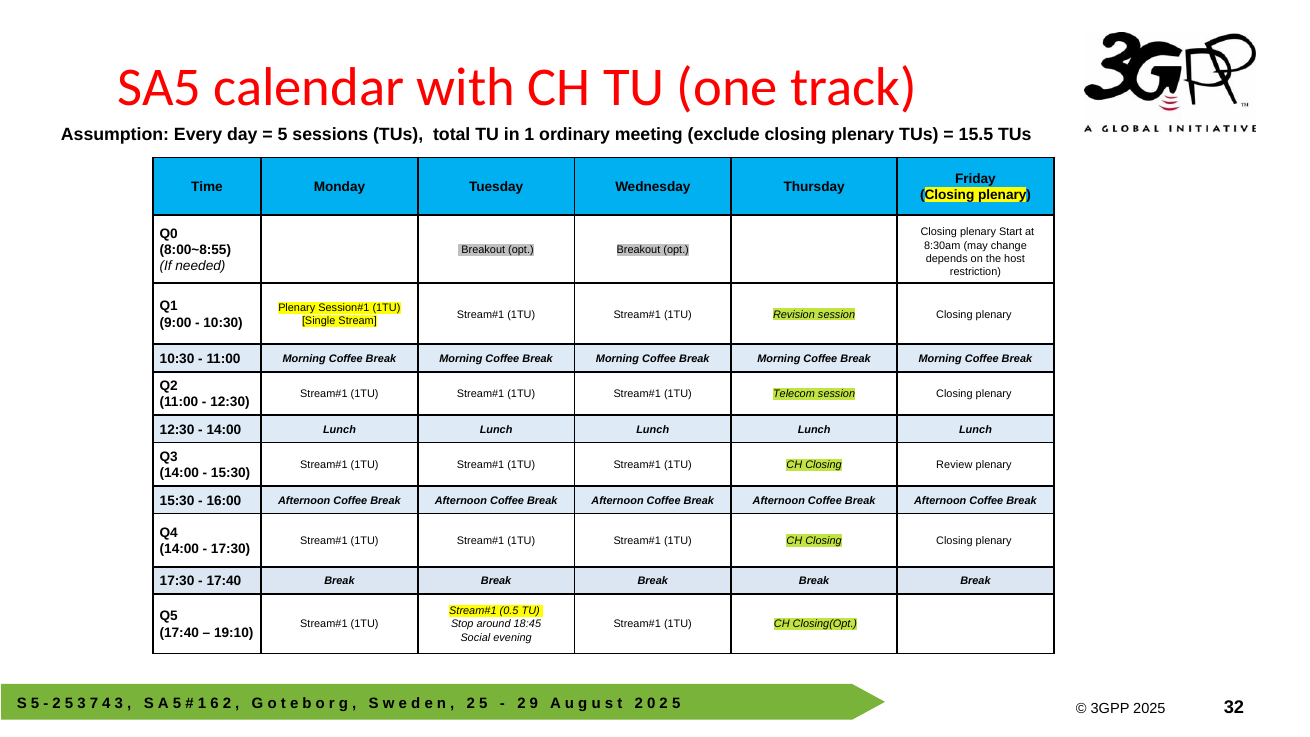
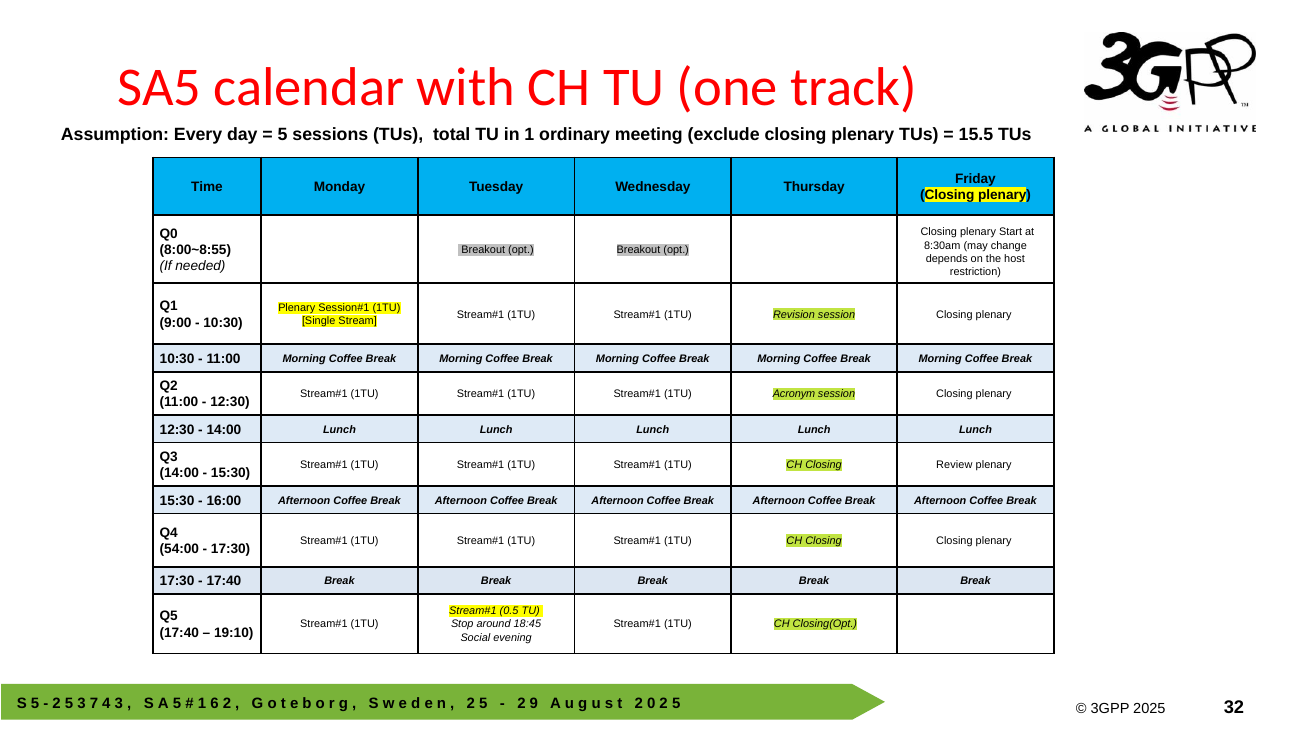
Telecom: Telecom -> Acronym (794, 394)
14:00: 14:00 -> 54:00 (179, 549)
